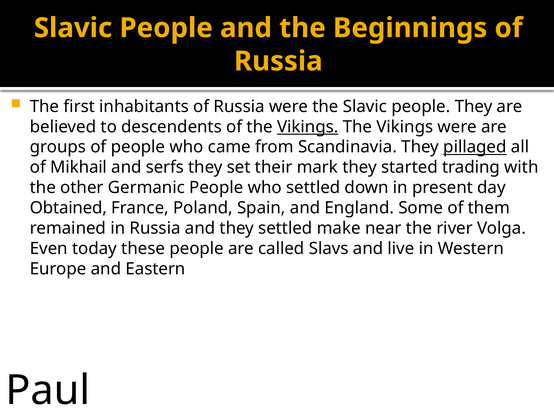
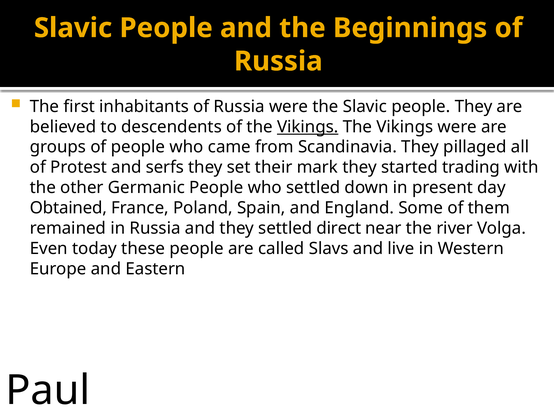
pillaged underline: present -> none (475, 147)
Mikhail: Mikhail -> Protest (79, 167)
make: make -> direct (339, 228)
